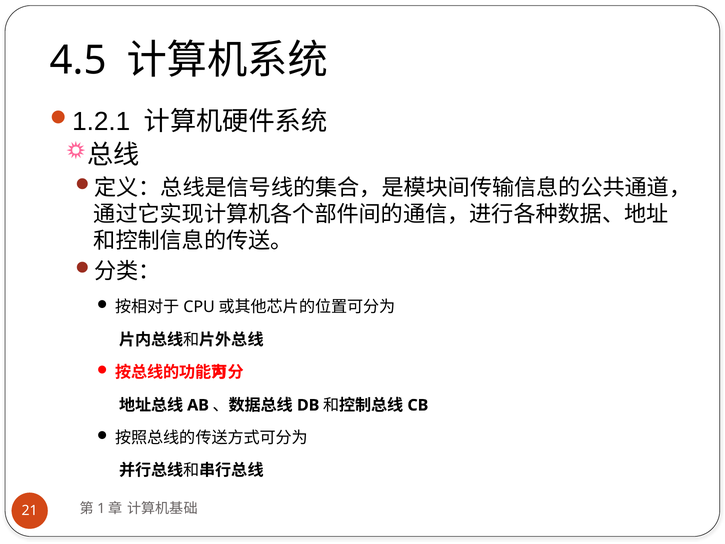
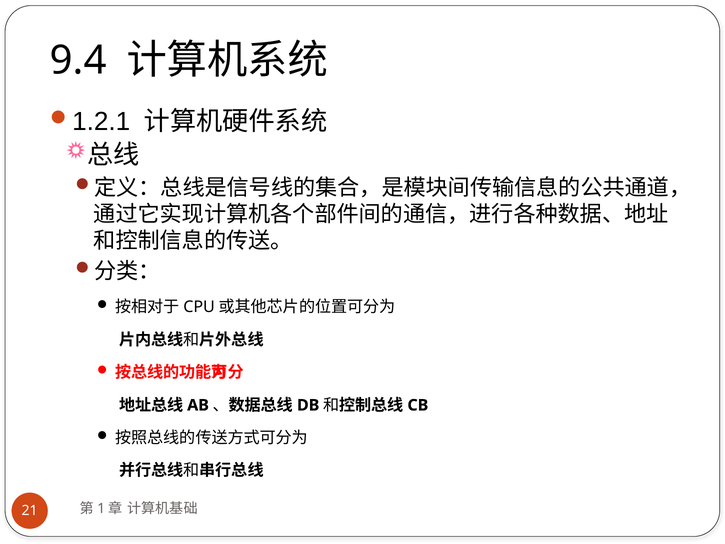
4.5: 4.5 -> 9.4 (78, 61)
